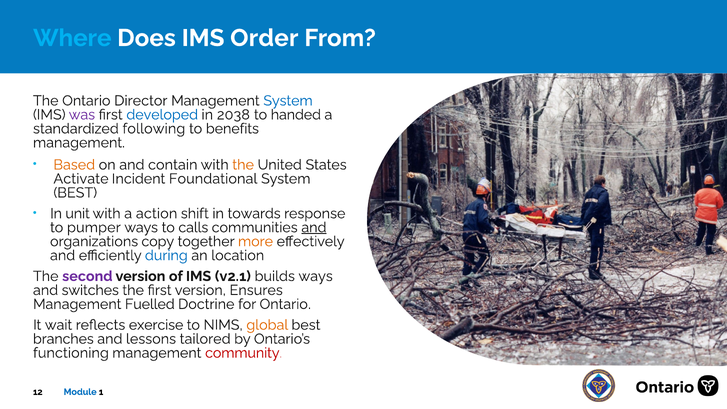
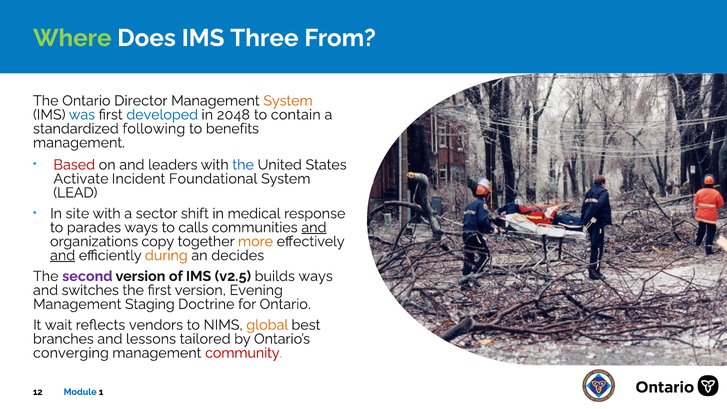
Where colour: light blue -> light green (72, 38)
Order: Order -> Three (264, 38)
System colour: blue -> orange (288, 101)
was colour: purple -> blue (82, 115)
2038: 2038 -> 2048 (233, 115)
handed: handed -> contain (296, 115)
Based colour: orange -> red (74, 165)
contain: contain -> leaders (173, 165)
the colour: orange -> blue (243, 165)
BEST: BEST -> LEAD (75, 193)
unit: unit -> site (77, 213)
action: action -> sector (157, 213)
towards: towards -> medical (254, 213)
pumper: pumper -> parades (94, 227)
and underline: none -> present (63, 255)
during colour: blue -> orange (166, 255)
location: location -> decides (238, 255)
v2.1: v2.1 -> v2.5 (233, 276)
Ensures: Ensures -> Evening (256, 290)
Fuelled: Fuelled -> Staging (150, 304)
exercise: exercise -> vendors (156, 325)
functioning: functioning -> converging (71, 353)
